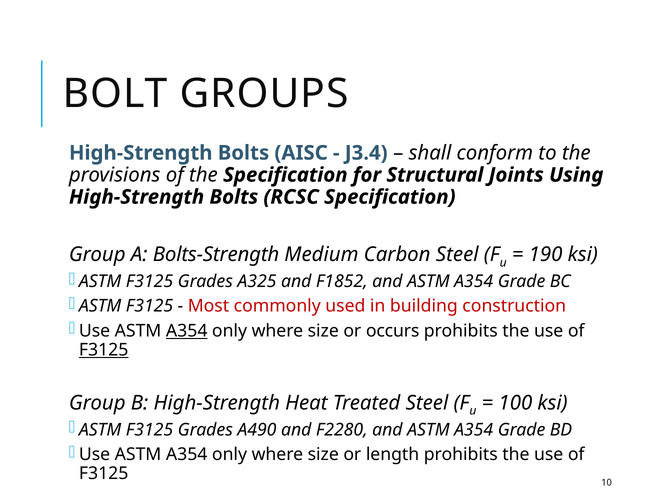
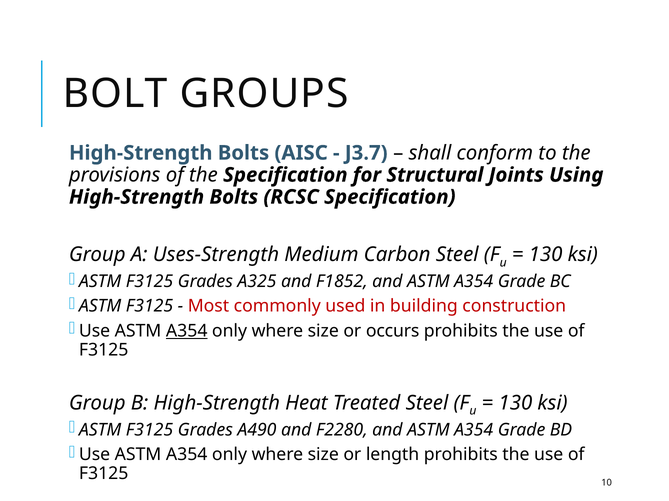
J3.4: J3.4 -> J3.7 (366, 153)
Bolts-Strength: Bolts-Strength -> Uses-Strength (216, 255)
190: 190 -> 130 (546, 255)
F3125 underline: present -> none (104, 350)
100: 100 -> 130 (515, 404)
